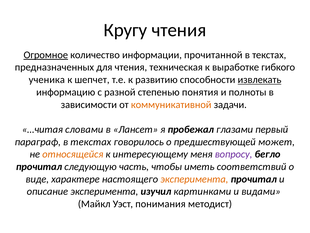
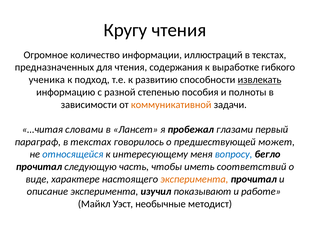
Огромное underline: present -> none (46, 55)
прочитанной: прочитанной -> иллюстраций (213, 55)
техническая: техническая -> содержания (176, 67)
шепчет: шепчет -> подход (92, 80)
понятия: понятия -> пособия (200, 92)
относящейся colour: orange -> blue (73, 154)
вопросу colour: purple -> blue (234, 154)
картинками: картинками -> показывают (202, 191)
видами: видами -> работе (261, 191)
понимания: понимания -> необычные (161, 204)
